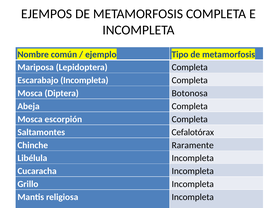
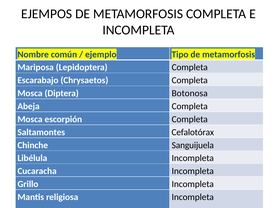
Escarabajo Incompleta: Incompleta -> Chrysaetos (84, 80)
Raramente: Raramente -> Sanguijuela (193, 145)
